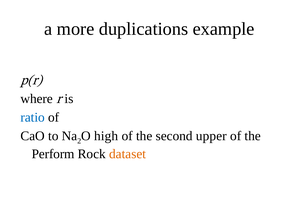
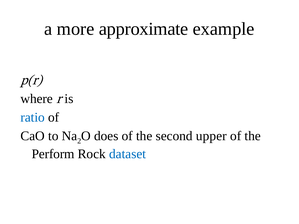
duplications: duplications -> approximate (144, 29)
high: high -> does (106, 136)
dataset colour: orange -> blue (128, 154)
